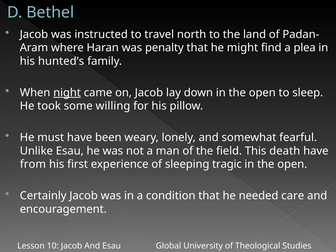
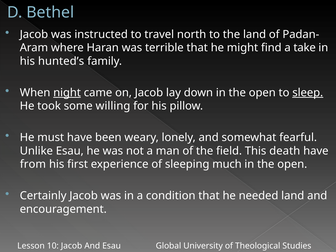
penalty: penalty -> terrible (164, 48)
plea: plea -> take (305, 48)
sleep underline: none -> present (308, 93)
tragic: tragic -> much (227, 164)
needed care: care -> land (293, 196)
